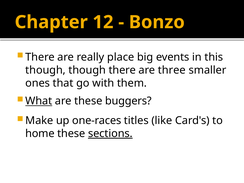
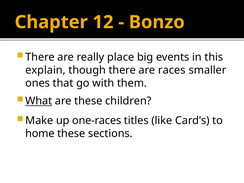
though: though -> explain (46, 70)
three: three -> races (172, 70)
buggers: buggers -> children (128, 101)
sections underline: present -> none (110, 134)
